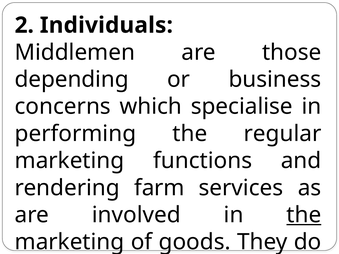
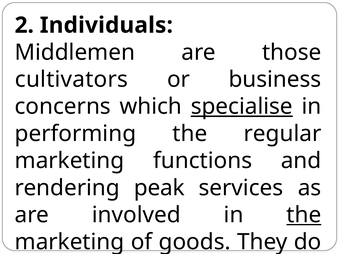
depending: depending -> cultivators (71, 80)
specialise underline: none -> present (242, 107)
farm: farm -> peak (159, 188)
